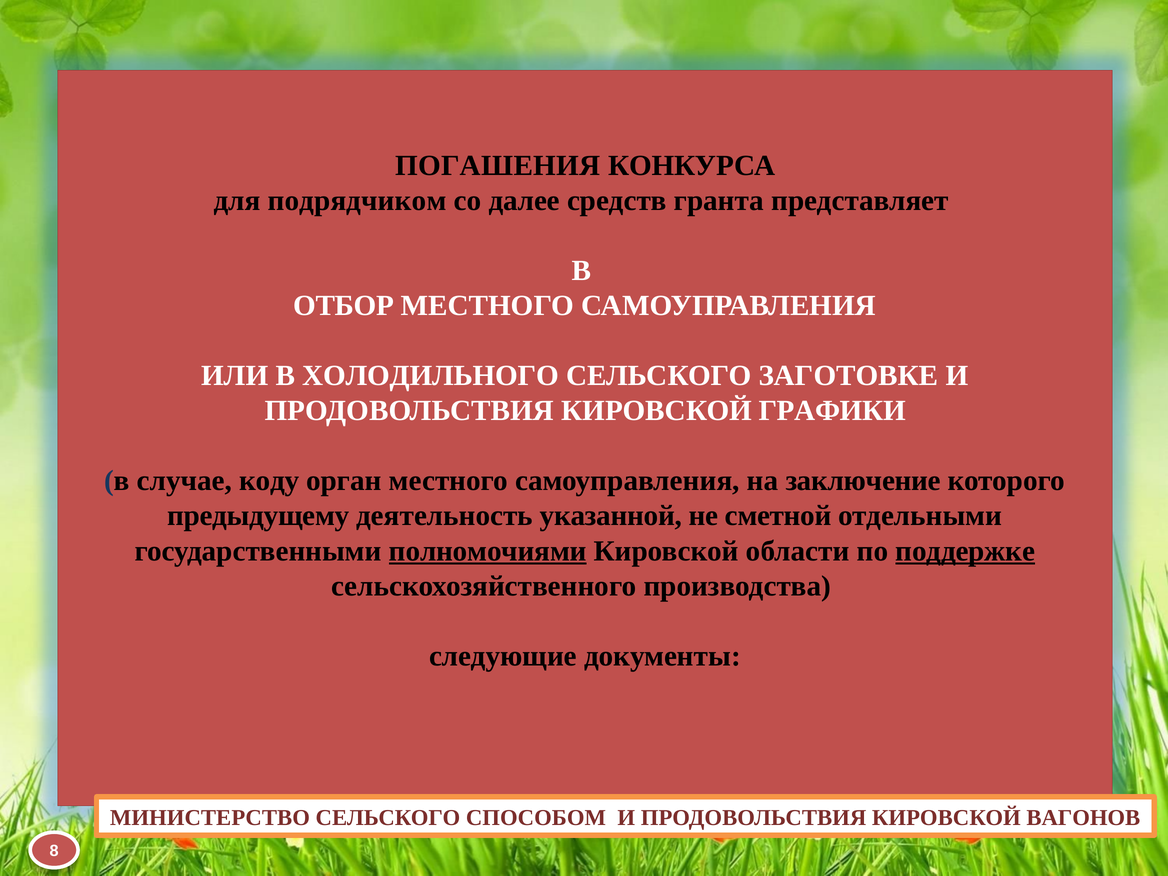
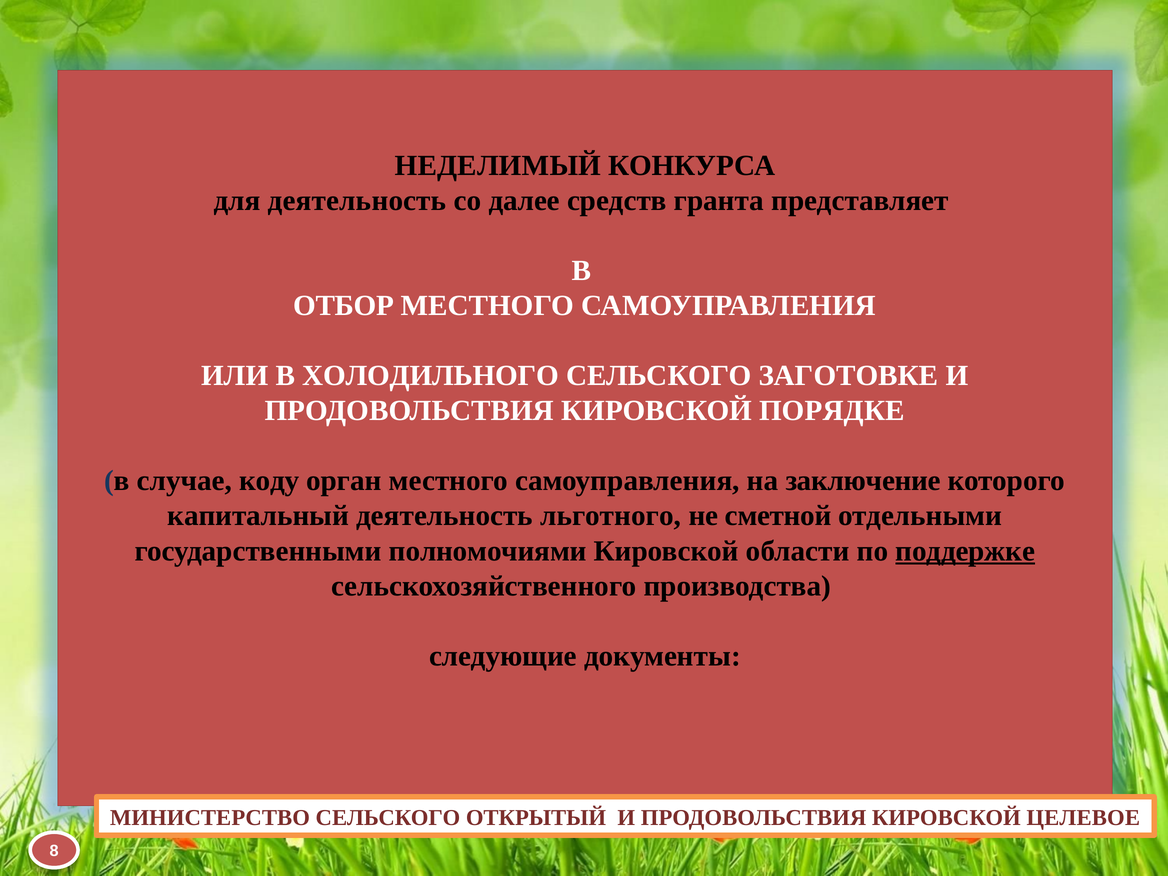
ПОГАШЕНИЯ: ПОГАШЕНИЯ -> НЕДЕЛИМЫЙ (498, 165)
для подрядчиком: подрядчиком -> деятельность (357, 200)
ГРАФИКИ: ГРАФИКИ -> ПОРЯДКЕ (832, 411)
предыдущему: предыдущему -> капитальный (258, 516)
указанной: указанной -> льготного (611, 516)
полномочиями underline: present -> none (488, 551)
СПОСОБОМ: СПОСОБОМ -> ОТКРЫТЫЙ (536, 818)
ВАГОНОВ: ВАГОНОВ -> ЦЕЛЕВОЕ (1083, 818)
